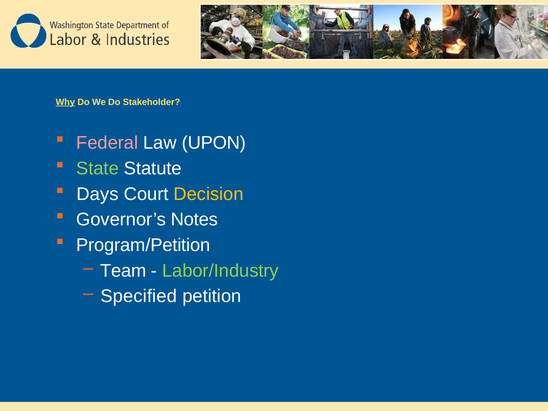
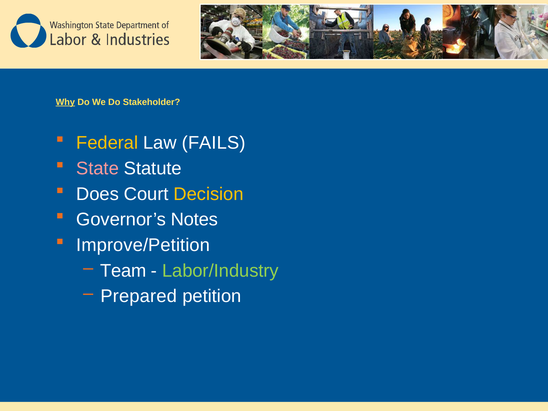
Federal colour: pink -> yellow (107, 143)
UPON: UPON -> FAILS (214, 143)
State colour: light green -> pink (98, 168)
Days: Days -> Does (98, 194)
Program/Petition: Program/Petition -> Improve/Petition (143, 245)
Specified: Specified -> Prepared (139, 296)
